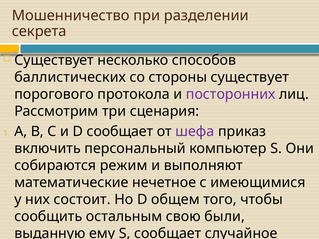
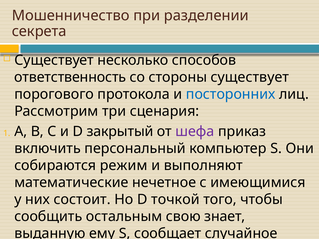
баллистических: баллистических -> ответственность (70, 77)
посторонних colour: purple -> blue (231, 94)
D сообщает: сообщает -> закрытый (120, 132)
общем: общем -> точкой (175, 200)
были: были -> знает (225, 217)
